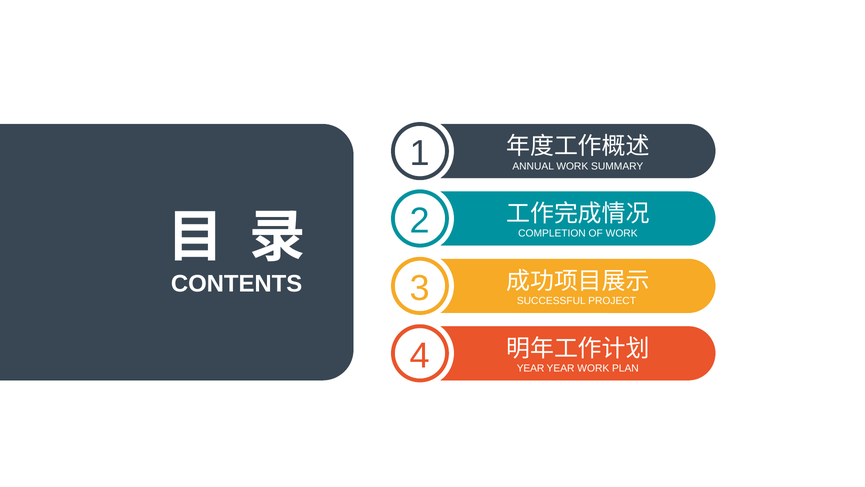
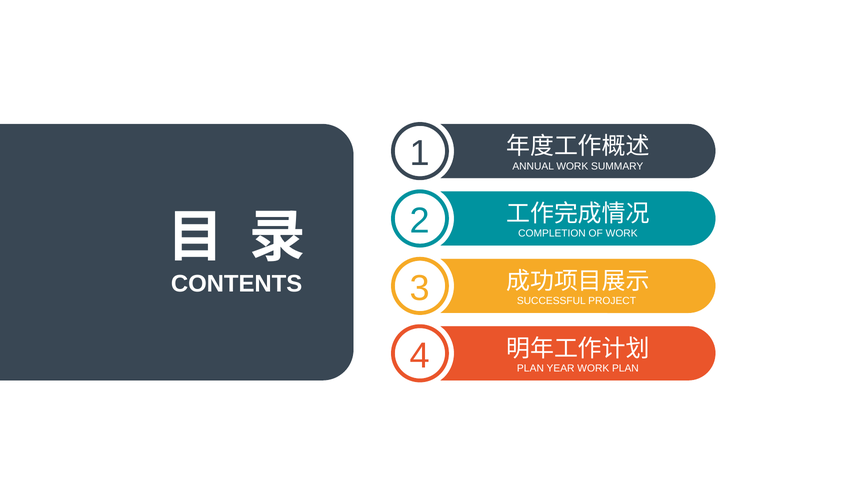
YEAR: YEAR -> PLAN (530, 368)
